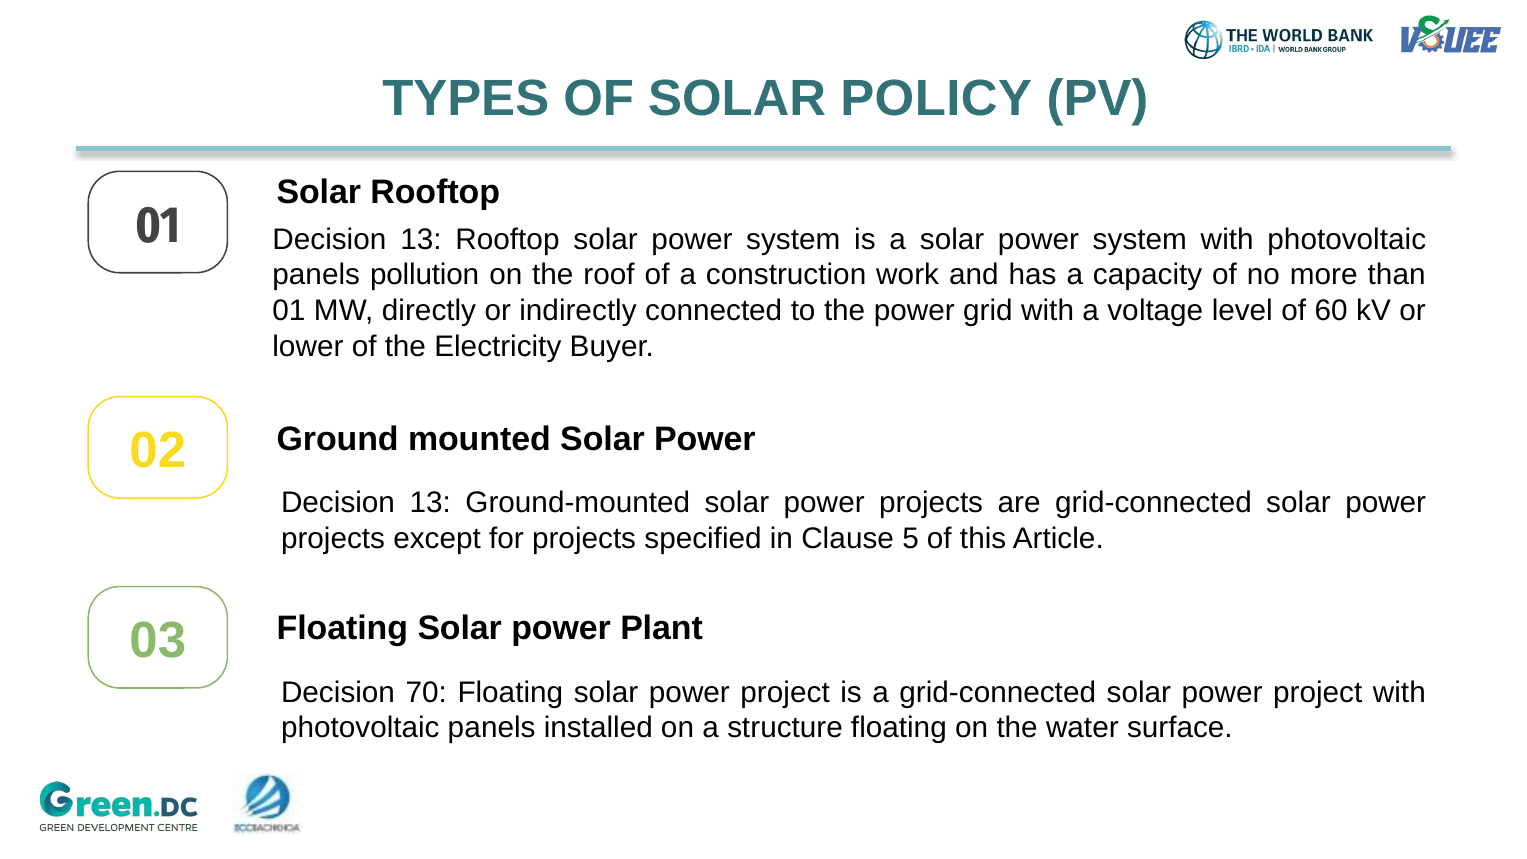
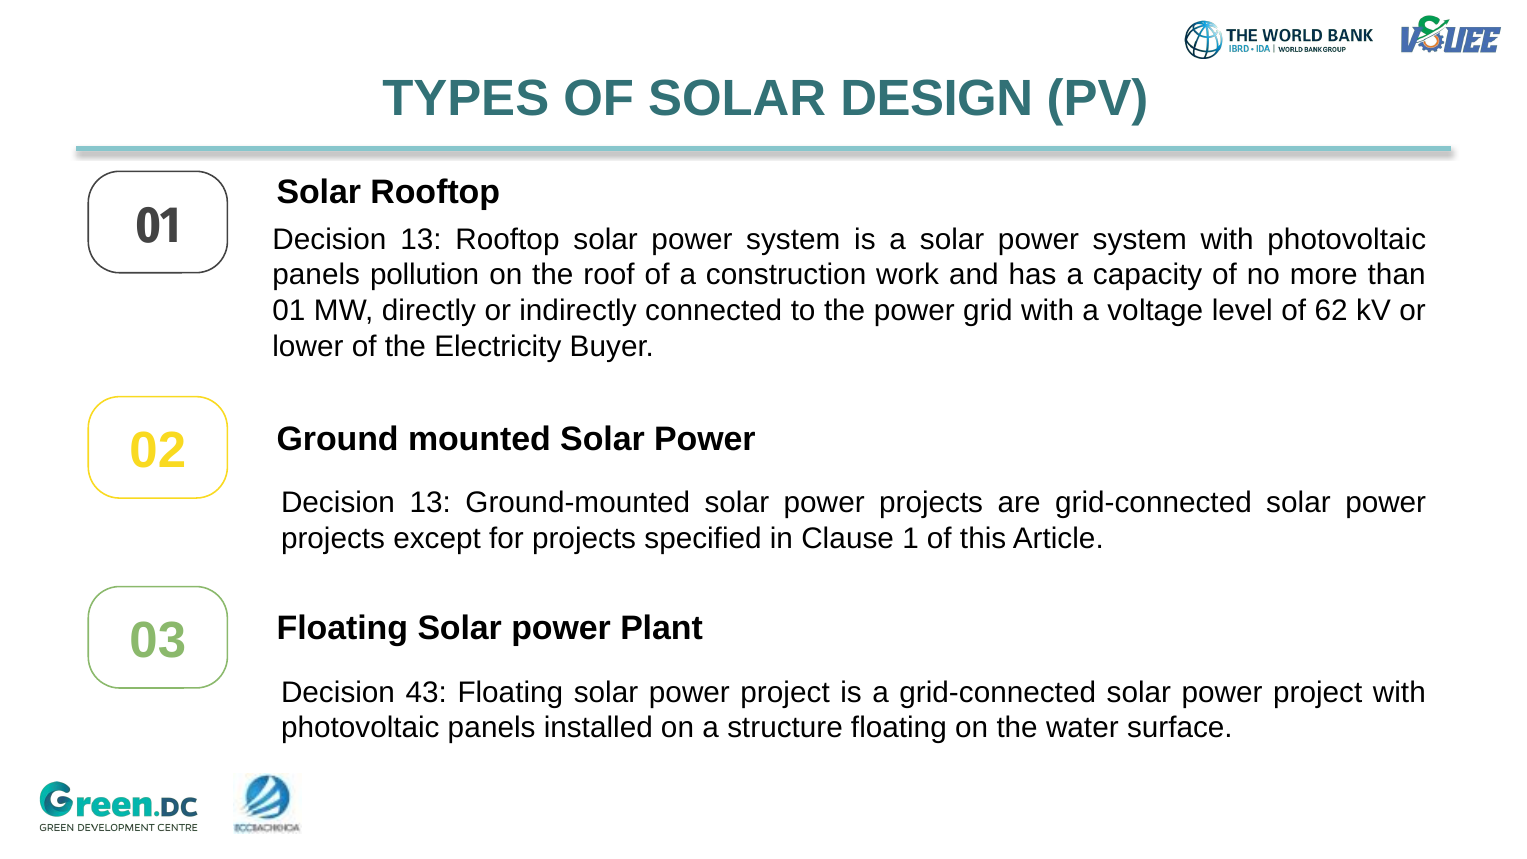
POLICY: POLICY -> DESIGN (937, 99)
60: 60 -> 62 (1331, 311)
5: 5 -> 1 (911, 539)
70: 70 -> 43 (426, 692)
